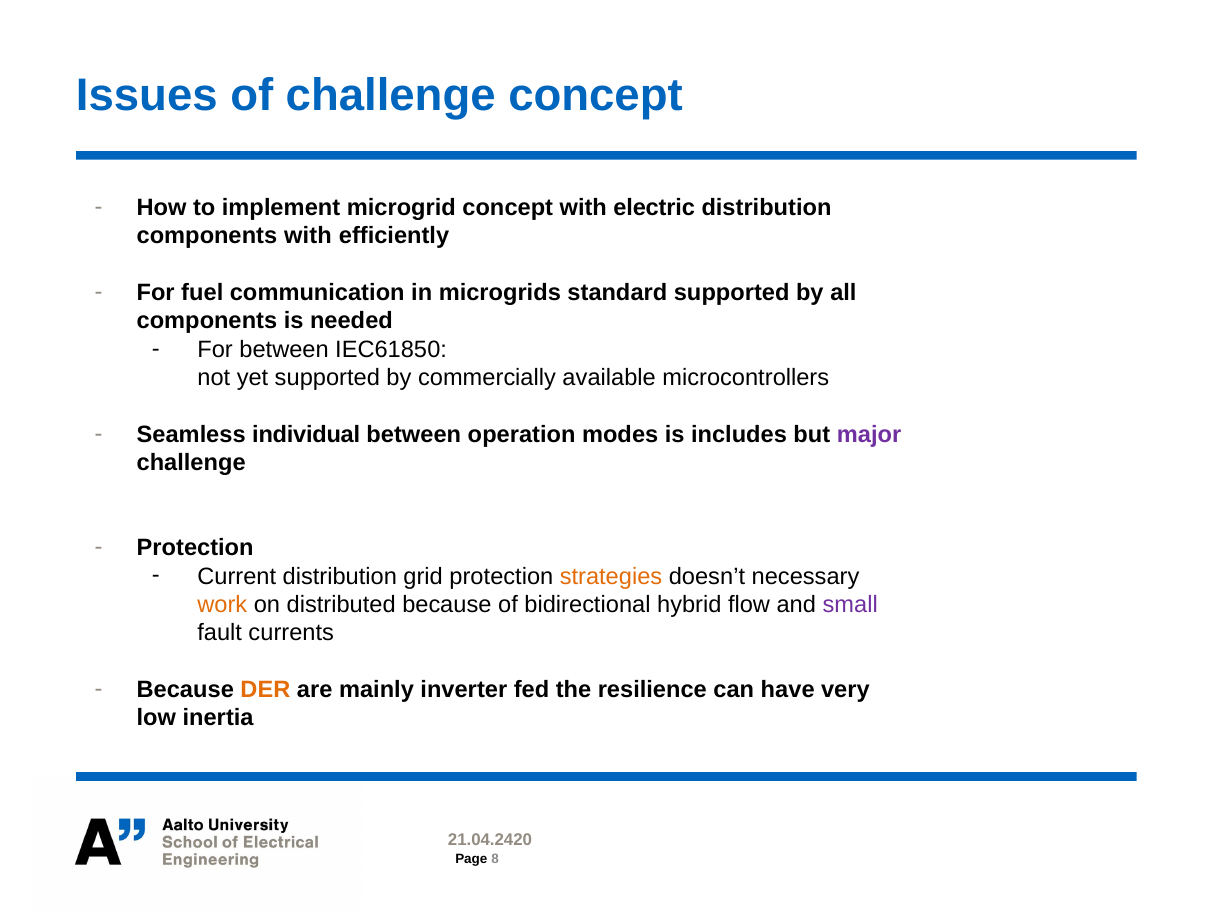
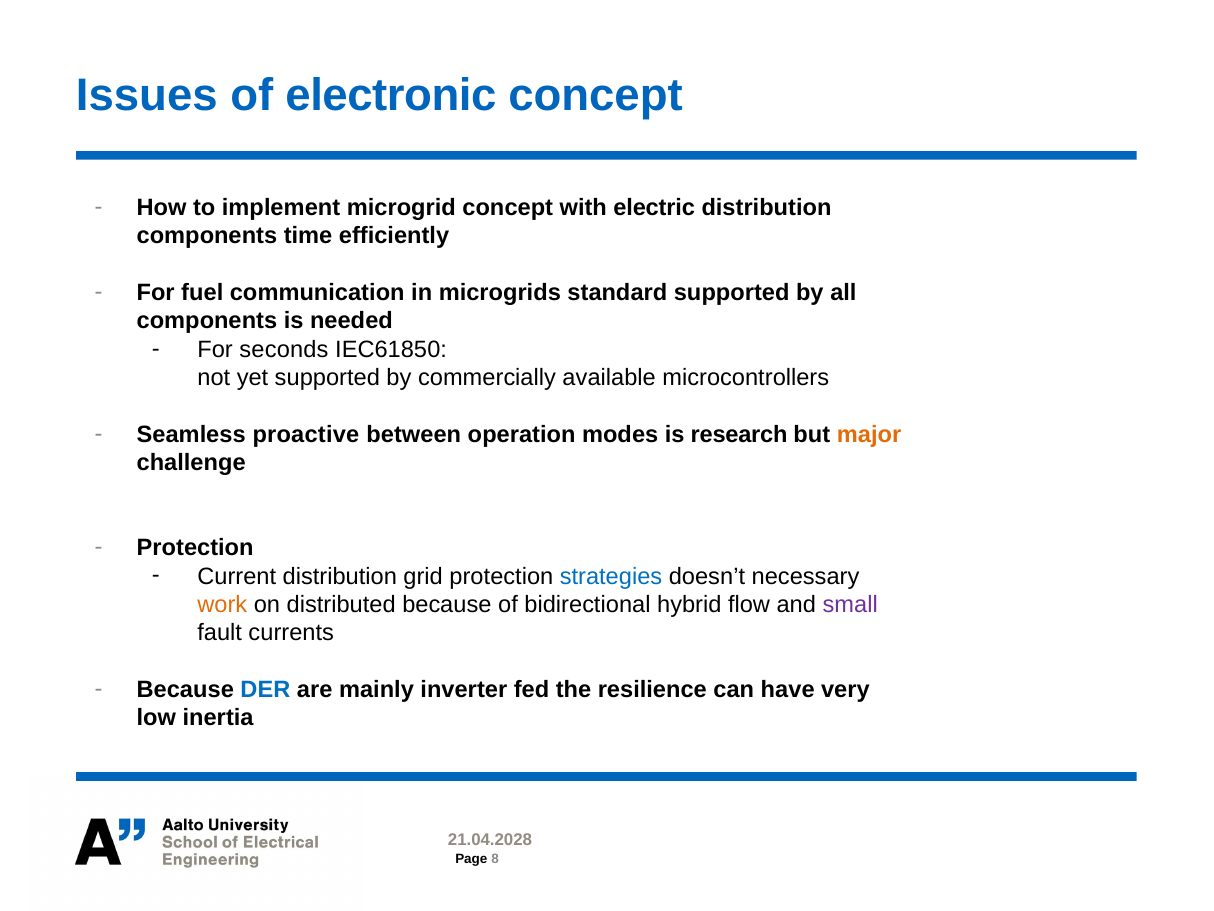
of challenge: challenge -> electronic (391, 95)
components with: with -> time (308, 236)
For between: between -> seconds (284, 349)
individual: individual -> proactive (306, 434)
includes: includes -> research (739, 434)
major colour: purple -> orange (869, 434)
strategies colour: orange -> blue (611, 576)
DER colour: orange -> blue (265, 689)
21.04.2420: 21.04.2420 -> 21.04.2028 (490, 839)
